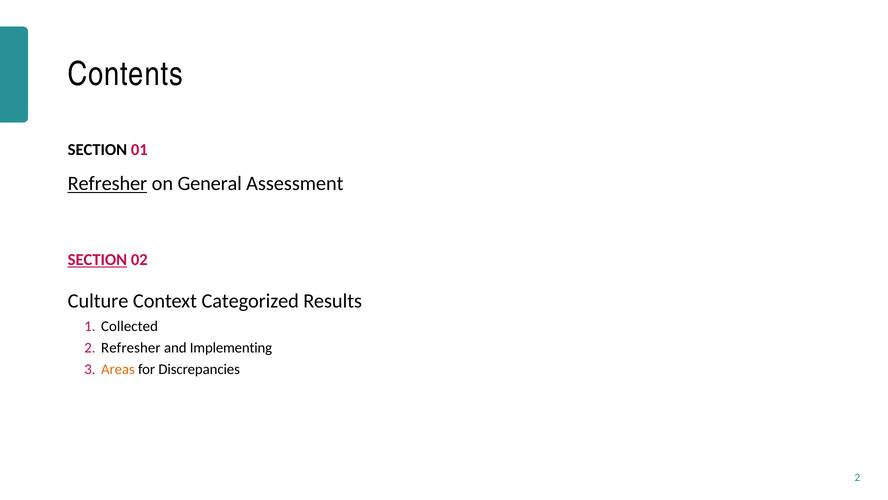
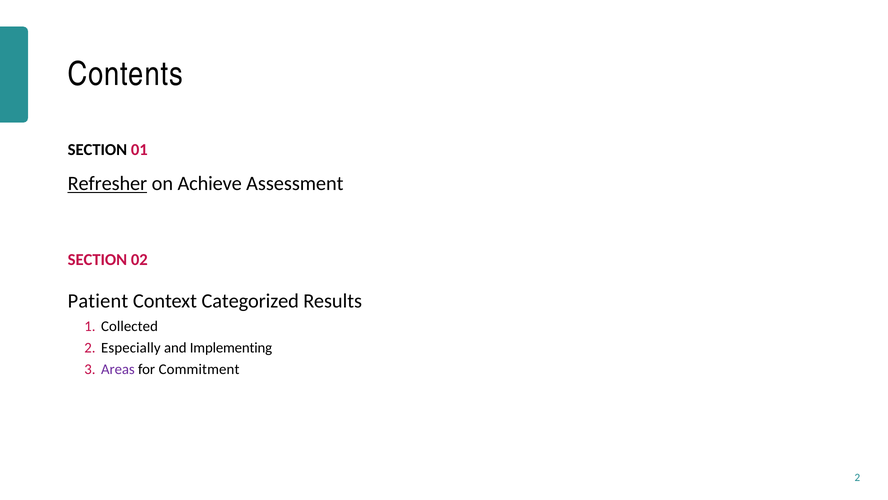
General: General -> Achieve (210, 184)
SECTION underline: present -> none (97, 260)
Culture: Culture -> Patient (98, 301)
2 Refresher: Refresher -> Especially (131, 347)
Areas colour: orange -> purple (118, 369)
Discrepancies: Discrepancies -> Commitment (199, 369)
